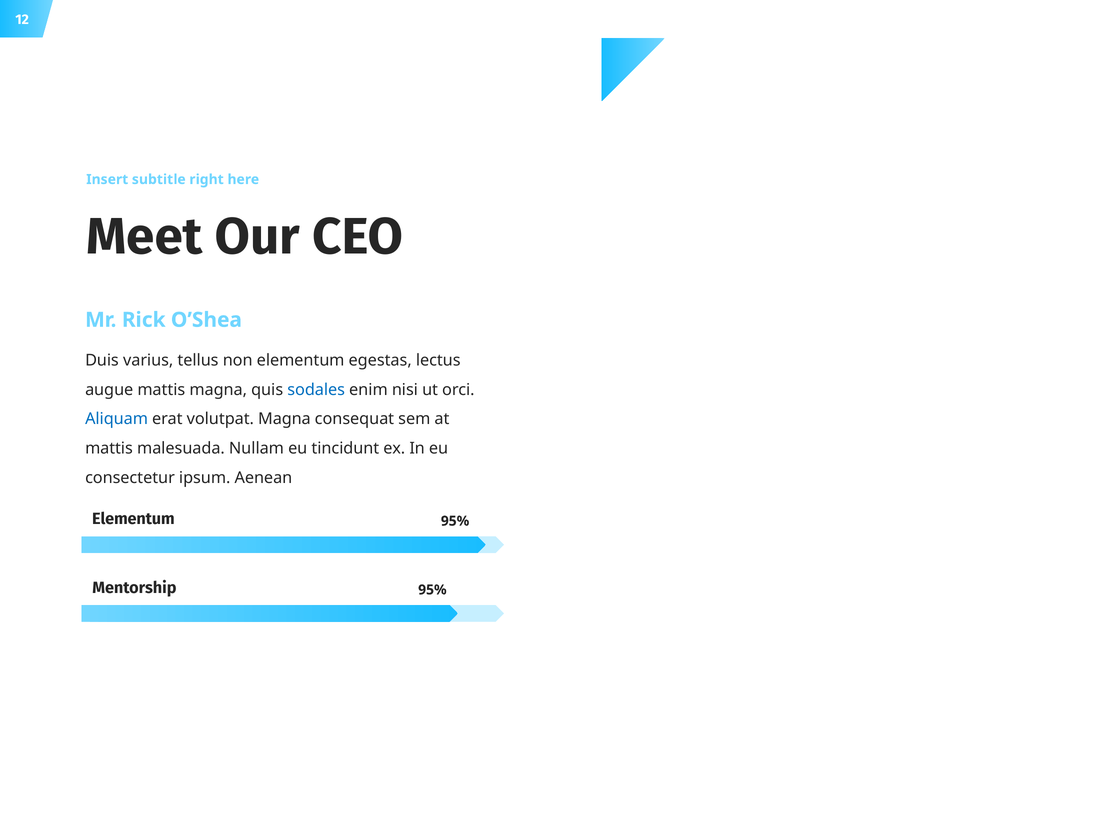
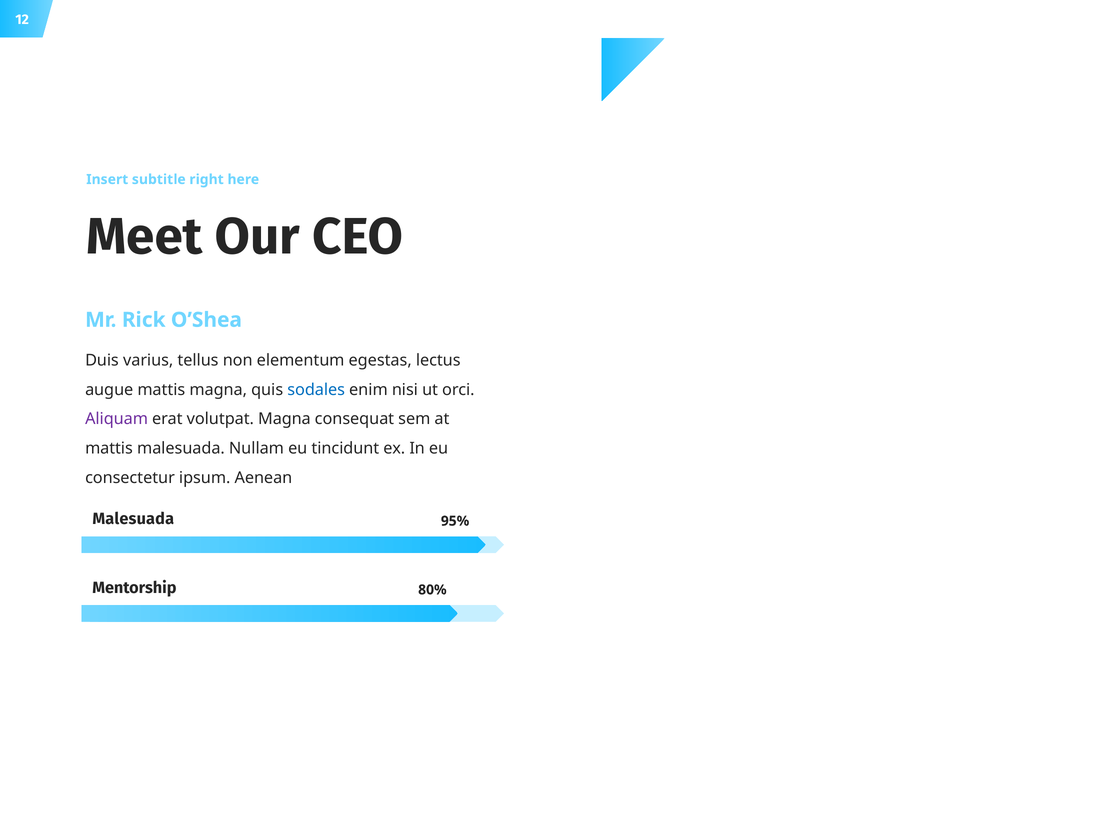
Aliquam colour: blue -> purple (117, 419)
Elementum: Elementum -> Malesuada (133, 519)
Mentorship 95%: 95% -> 80% (432, 589)
